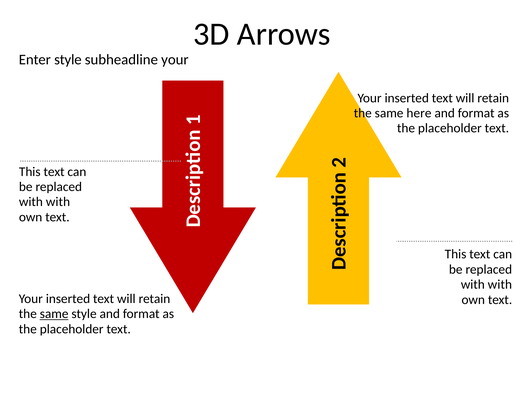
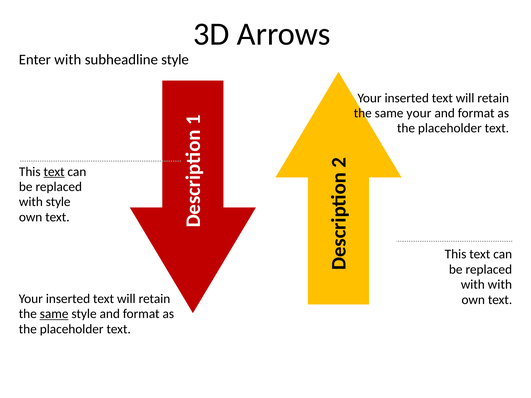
Enter style: style -> with (68, 60)
subheadline your: your -> style (175, 60)
same here: here -> your (419, 113)
text underline: none -> present (54, 172)
with: with -> style (58, 202)
